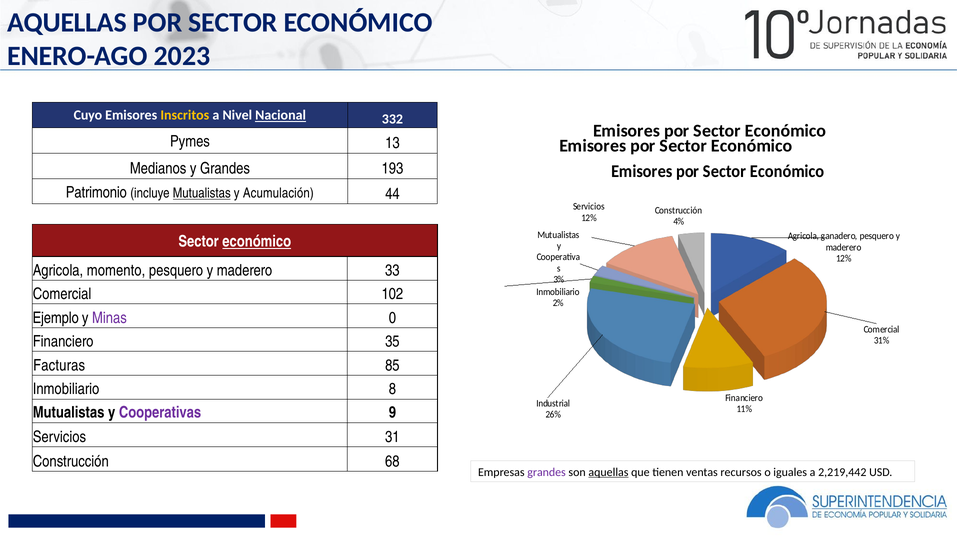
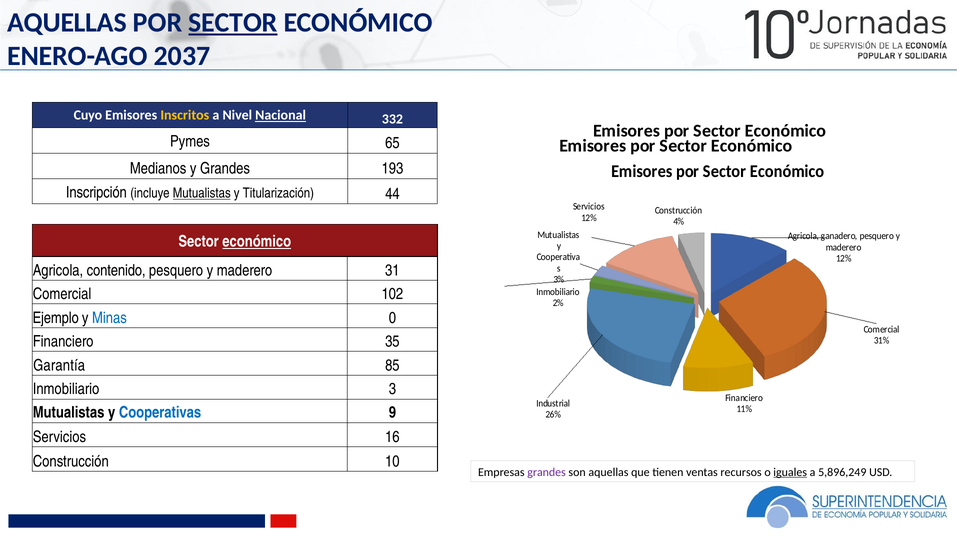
SECTOR underline: none -> present (233, 23)
2023: 2023 -> 2037 (182, 56)
13: 13 -> 65 (392, 143)
Patrimonio: Patrimonio -> Inscripción (96, 193)
Acumulación: Acumulación -> Titularización (278, 193)
momento: momento -> contenido (116, 270)
33: 33 -> 31 (392, 270)
Minas colour: purple -> blue (109, 318)
Facturas: Facturas -> Garantía (59, 366)
8: 8 -> 3 (392, 389)
Cooperativas colour: purple -> blue (160, 413)
31: 31 -> 16 (392, 437)
68: 68 -> 10 (392, 462)
aquellas underline: present -> none (608, 472)
iguales underline: none -> present (790, 472)
2,219,442: 2,219,442 -> 5,896,249 (842, 472)
